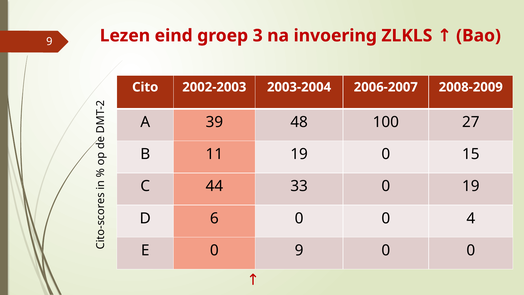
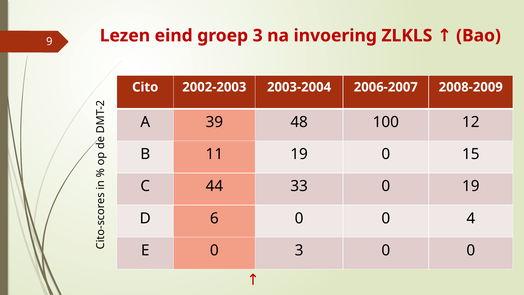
27: 27 -> 12 (471, 122)
0 9: 9 -> 3 (299, 250)
